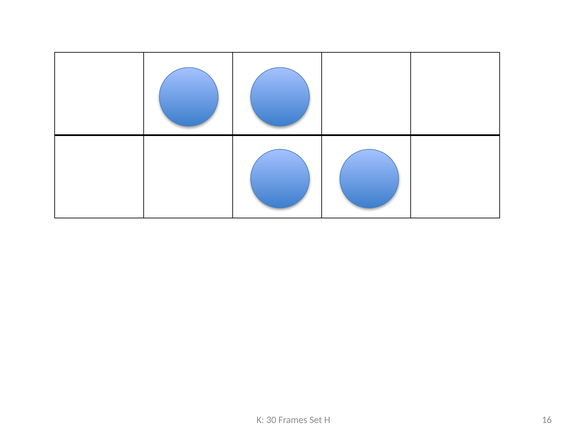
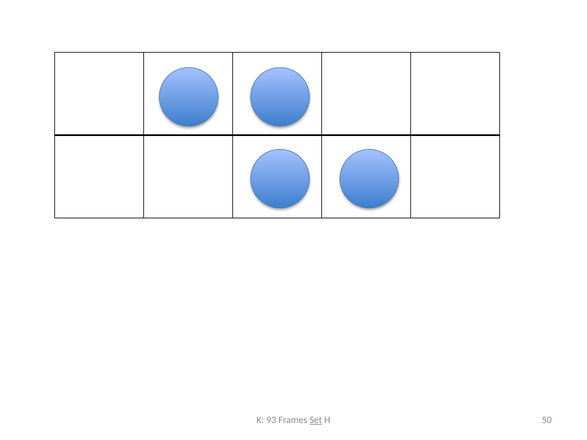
30: 30 -> 93 (271, 420)
Set underline: none -> present (316, 420)
16: 16 -> 50 (547, 420)
